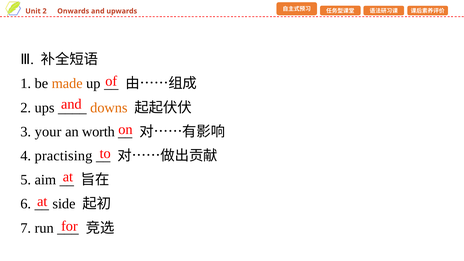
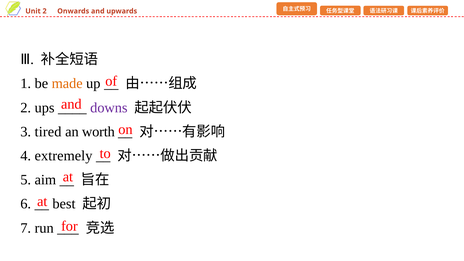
downs colour: orange -> purple (109, 108)
your: your -> tired (48, 132)
practising: practising -> extremely (64, 156)
side: side -> best (64, 204)
